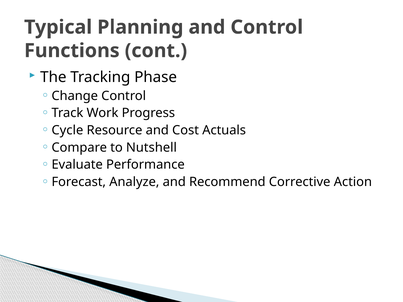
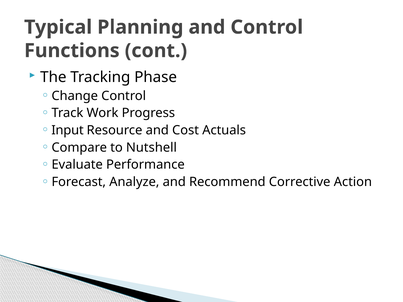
Cycle: Cycle -> Input (67, 130)
